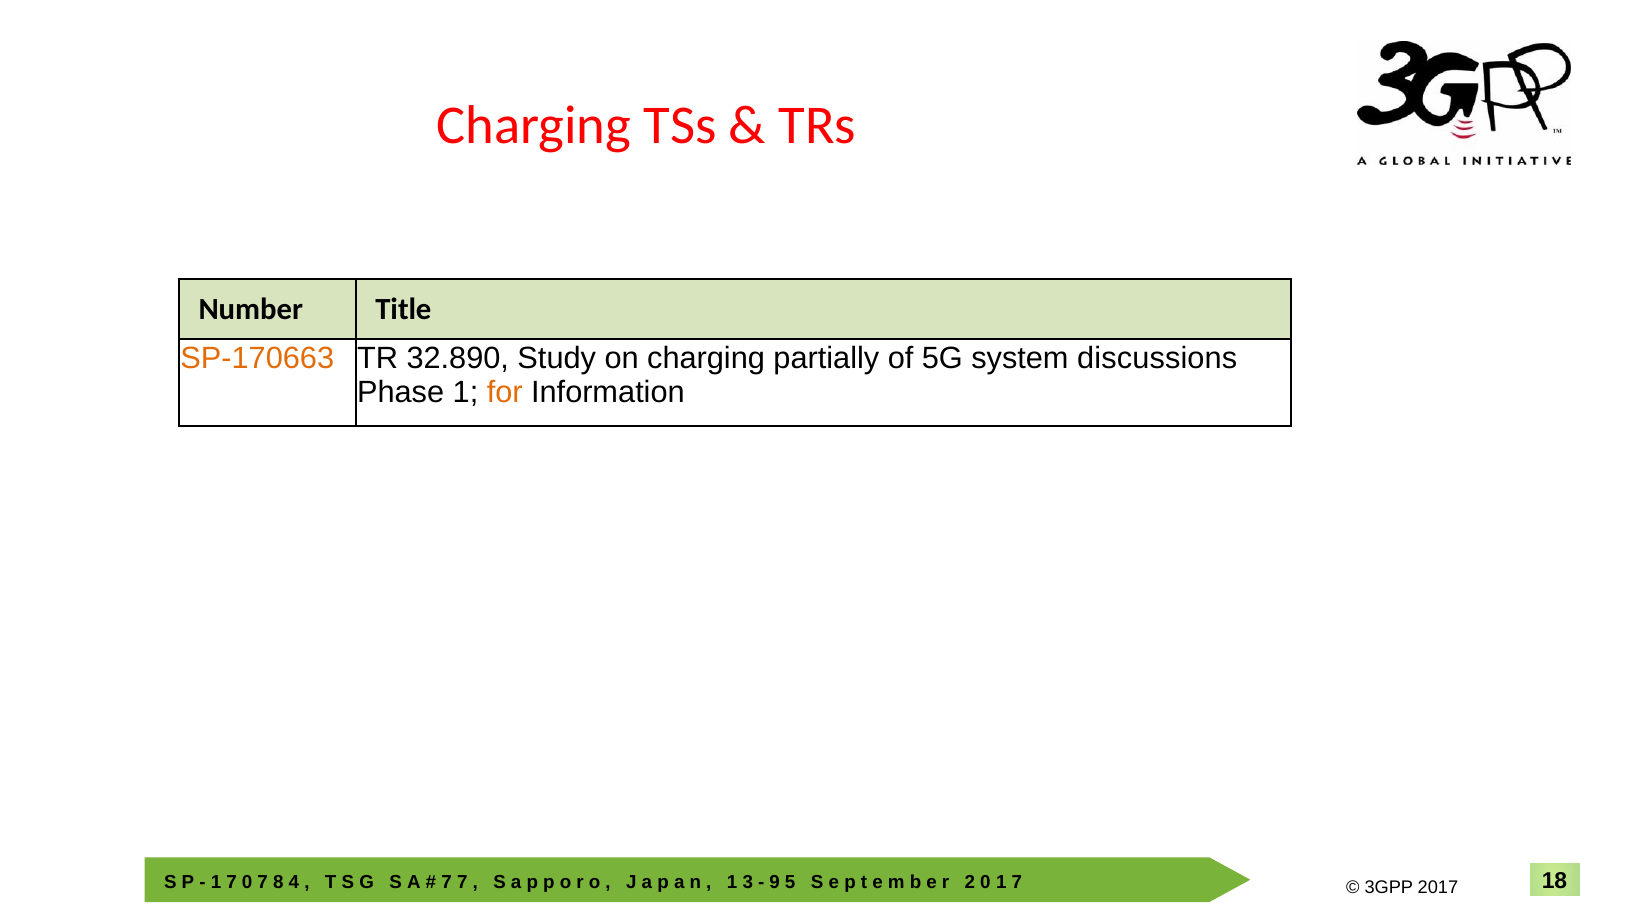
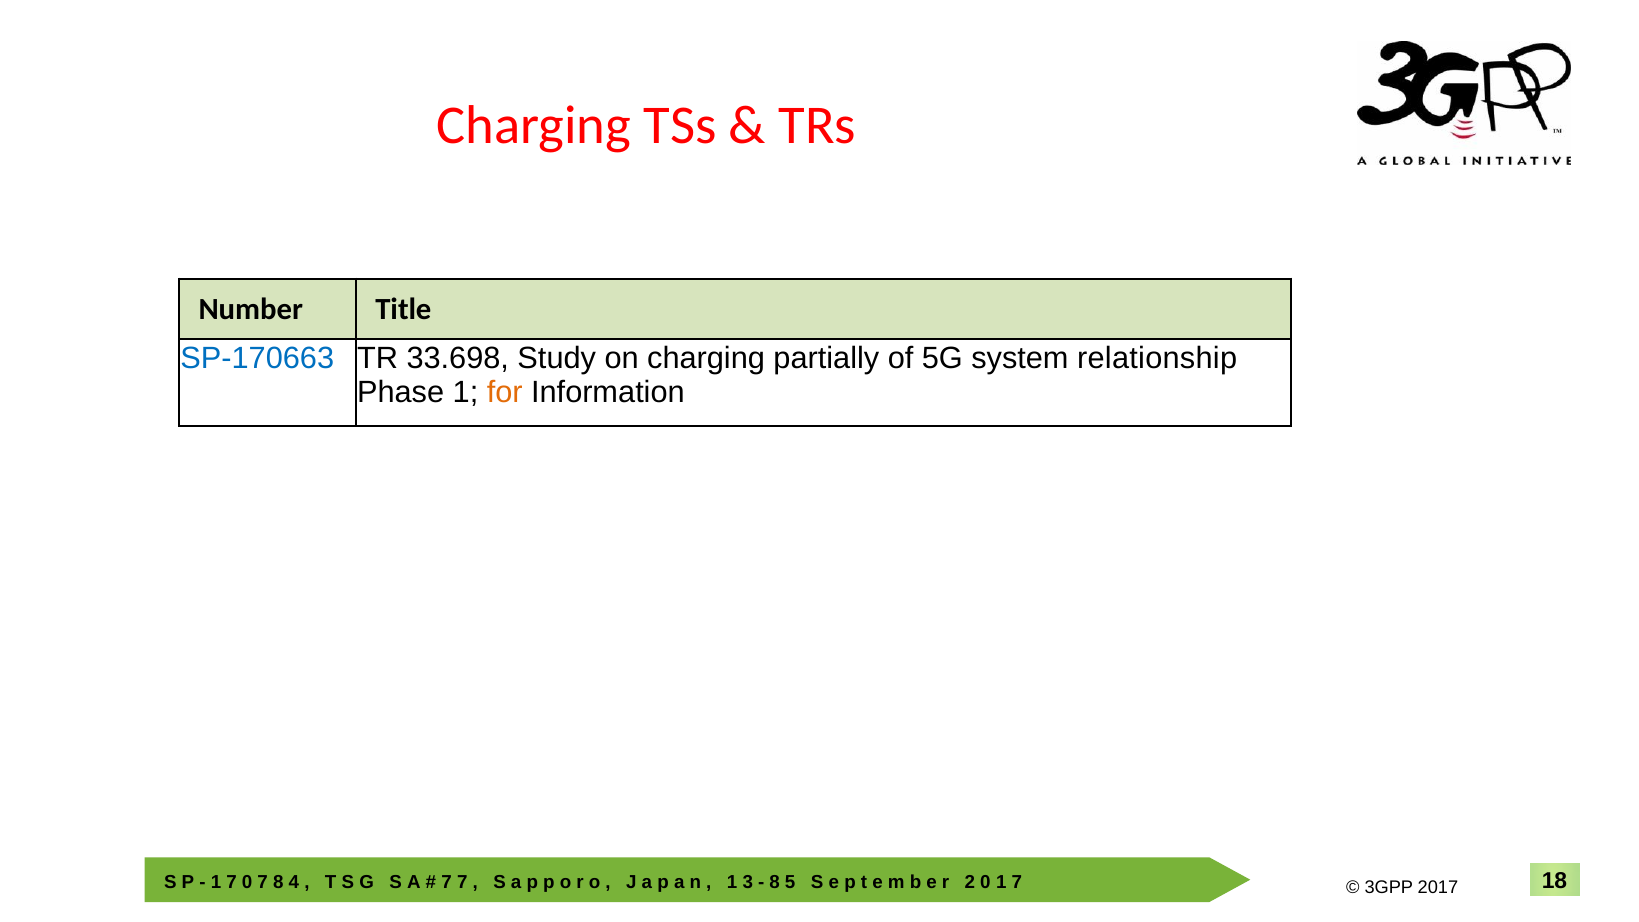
SP-170663 colour: orange -> blue (257, 358)
32.890: 32.890 -> 33.698 (458, 358)
discussions: discussions -> relationship (1157, 358)
9: 9 -> 8 (775, 882)
